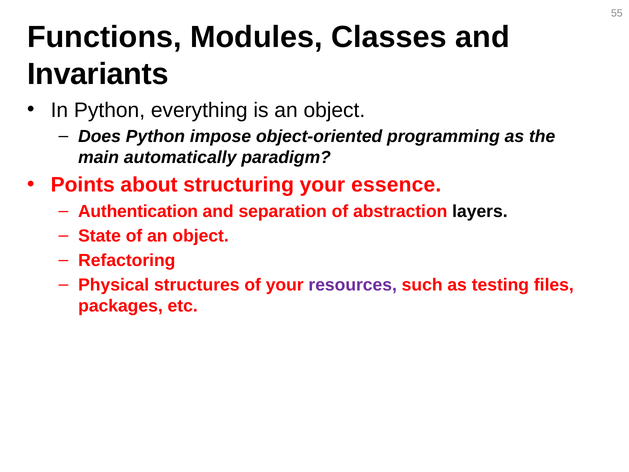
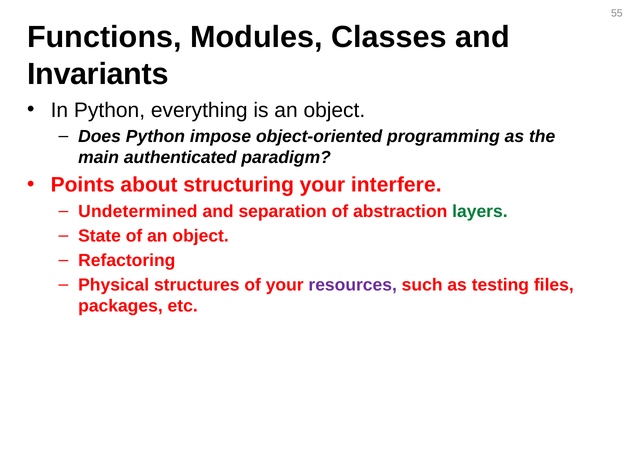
automatically: automatically -> authenticated (180, 157)
essence: essence -> interfere (396, 185)
Authentication: Authentication -> Undetermined (138, 211)
layers colour: black -> green (480, 211)
